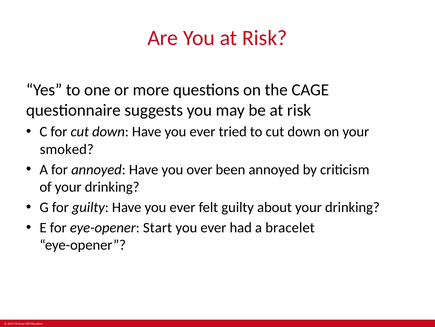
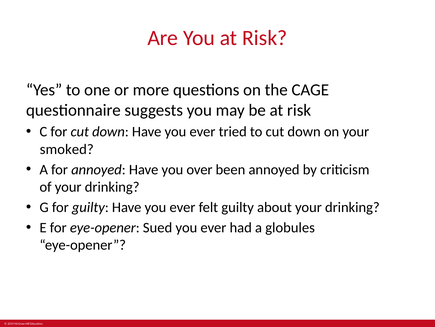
Start: Start -> Sued (158, 227)
bracelet: bracelet -> globules (290, 227)
